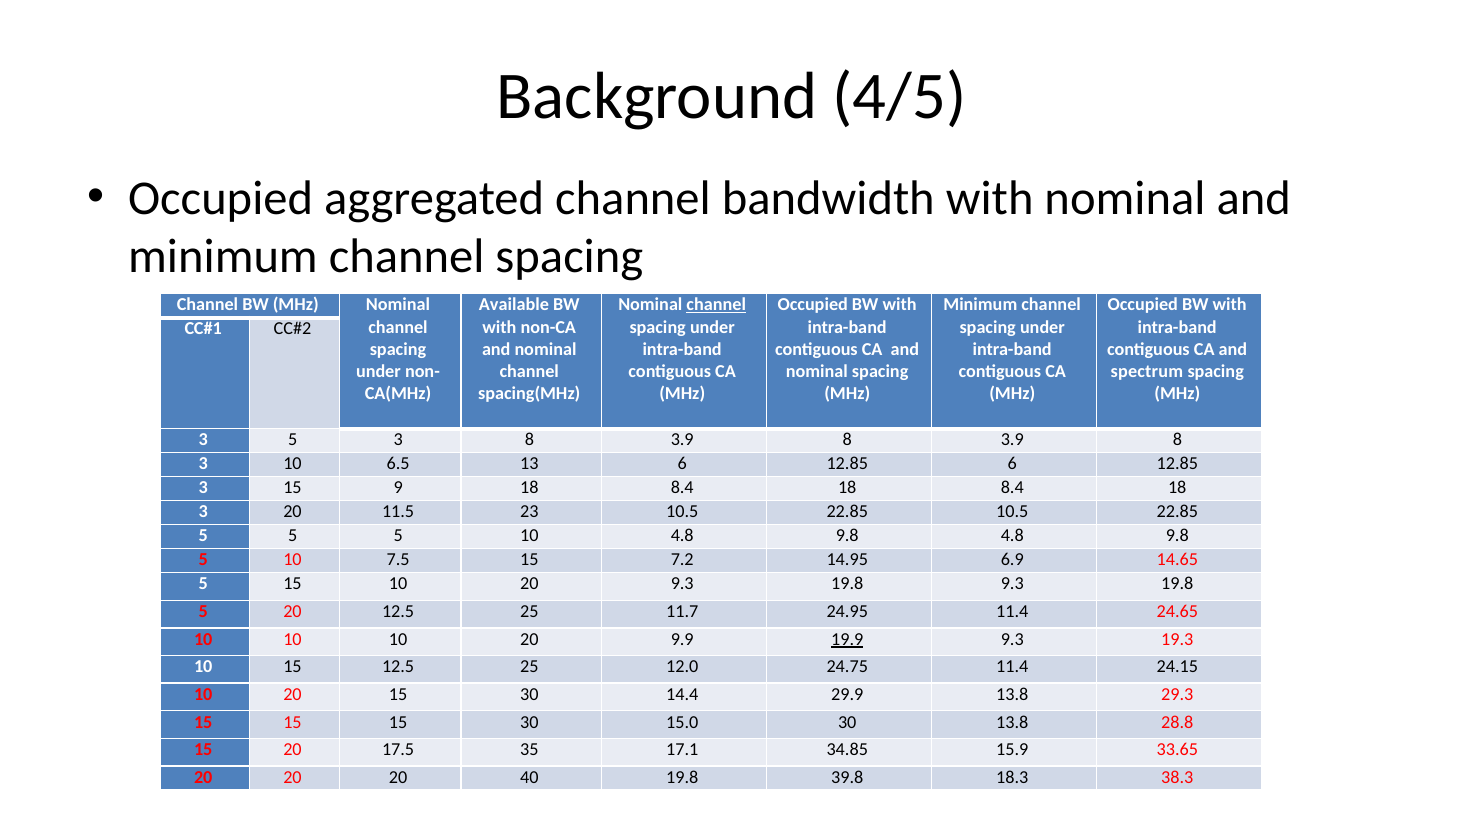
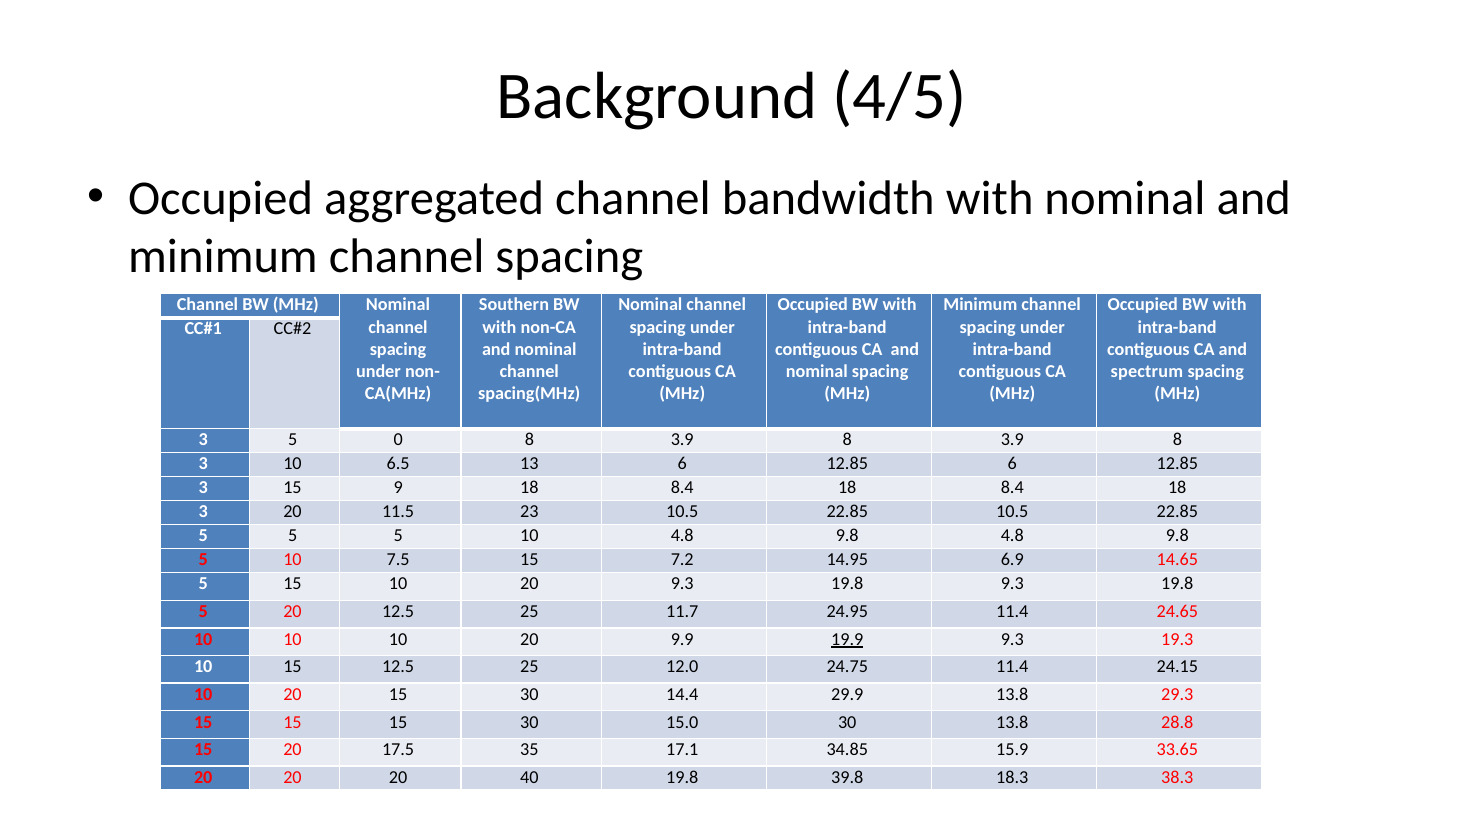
Available: Available -> Southern (514, 305)
channel underline: present -> none (716, 305)
5 3: 3 -> 0 (398, 440)
